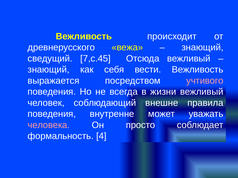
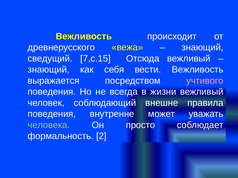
7,с.45: 7,с.45 -> 7,с.15 (95, 59)
человека colour: pink -> light green (49, 125)
4: 4 -> 2 (101, 136)
